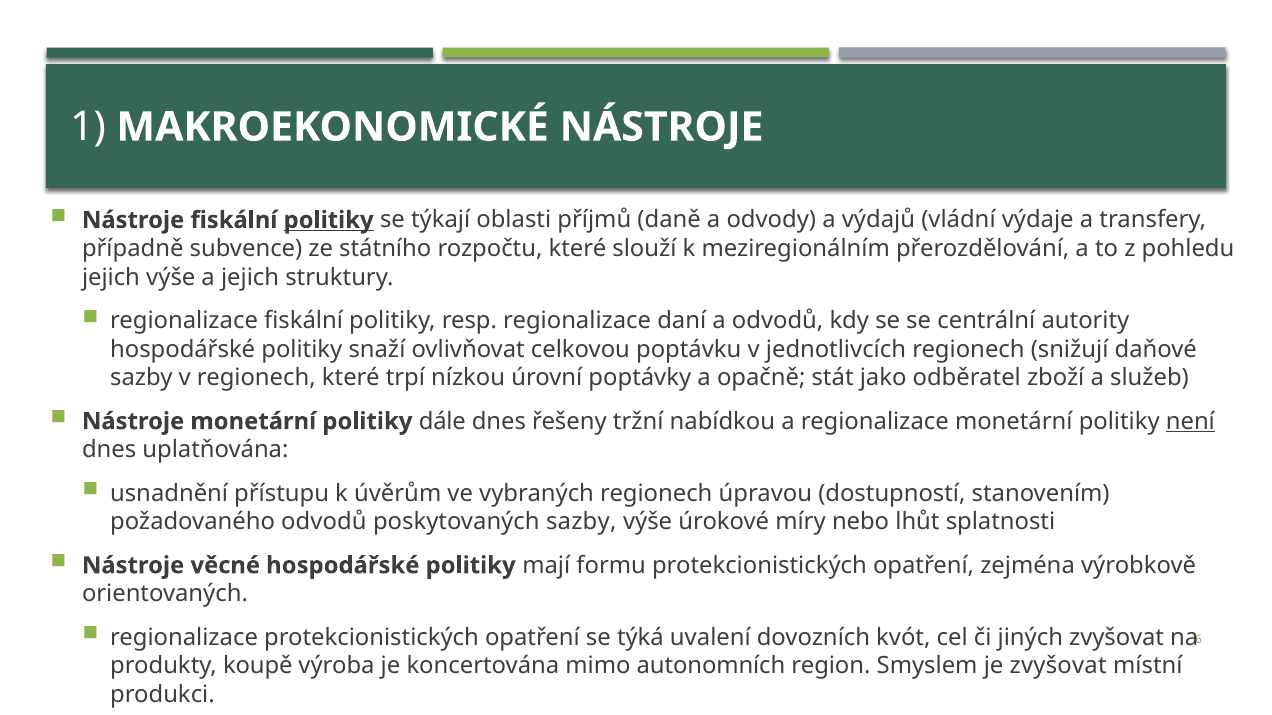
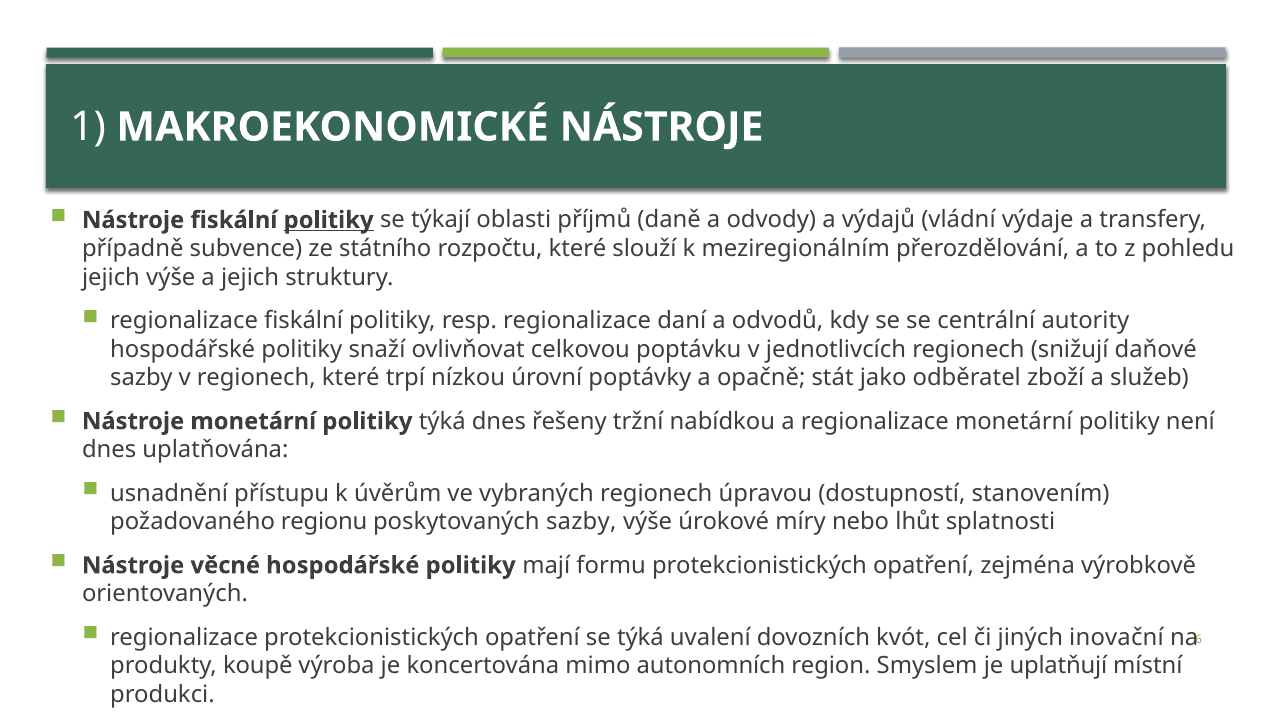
politiky dále: dále -> týká (442, 422)
není underline: present -> none (1190, 422)
požadovaného odvodů: odvodů -> regionu (324, 522)
jiných zvyšovat: zvyšovat -> inovační (1117, 638)
je zvyšovat: zvyšovat -> uplatňují (1058, 666)
